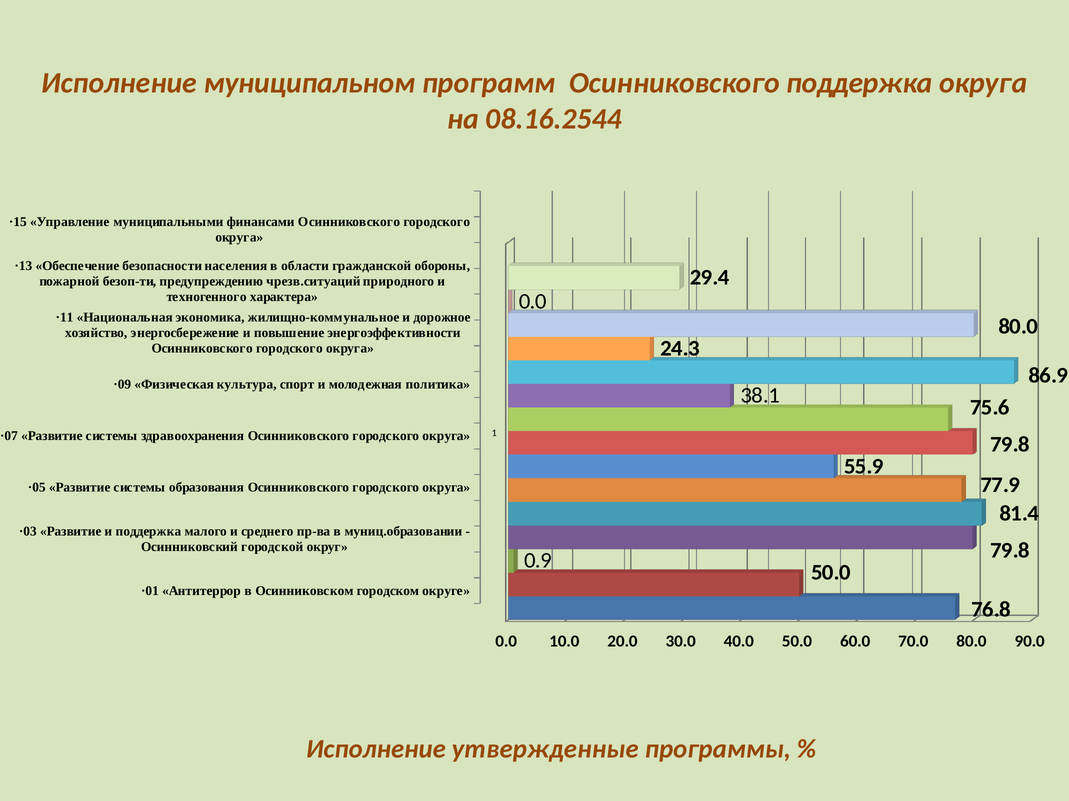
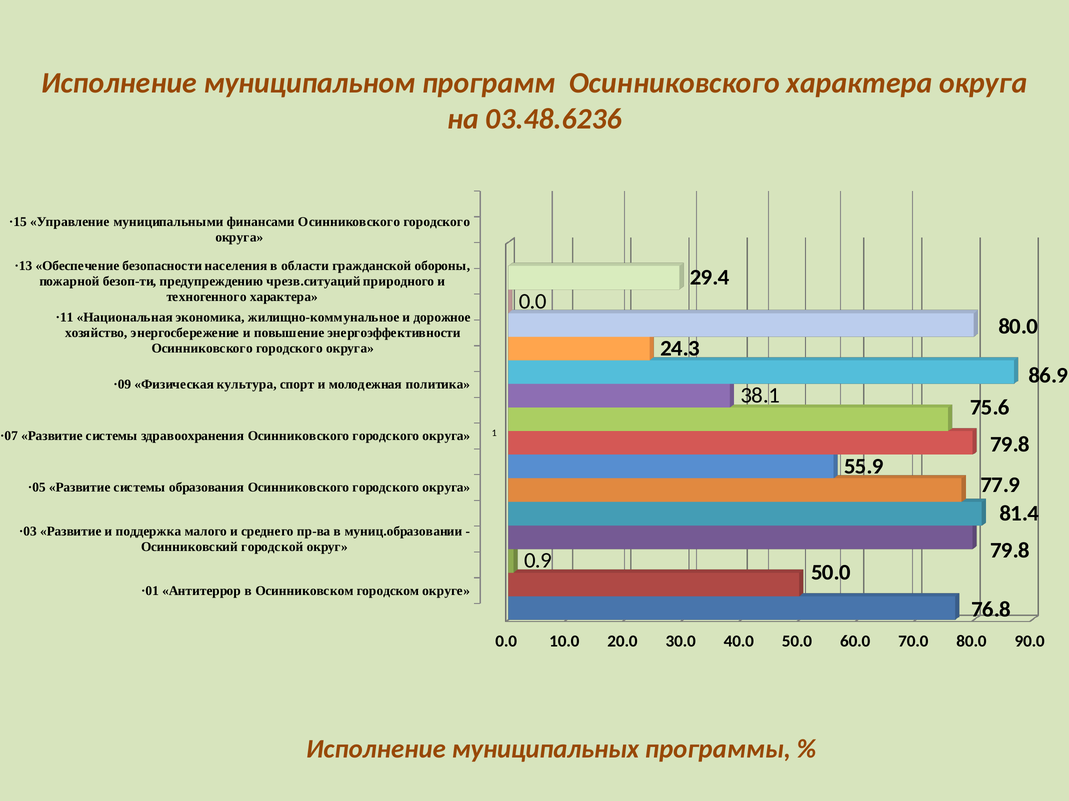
Осинниковского поддержка: поддержка -> характера (859, 83)
08.16.2544: 08.16.2544 -> 03.48.6236 (554, 119)
утвержденные: утвержденные -> муниципальных (545, 750)
